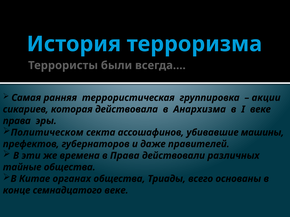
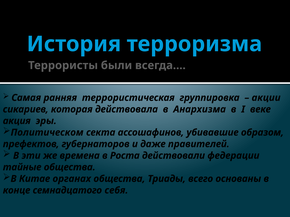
права: права -> акция (17, 121)
машины: машины -> образом (262, 133)
в Права: Права -> Роста (125, 156)
различных: различных -> федерации (233, 156)
семнадцатого веке: веке -> себя (116, 191)
